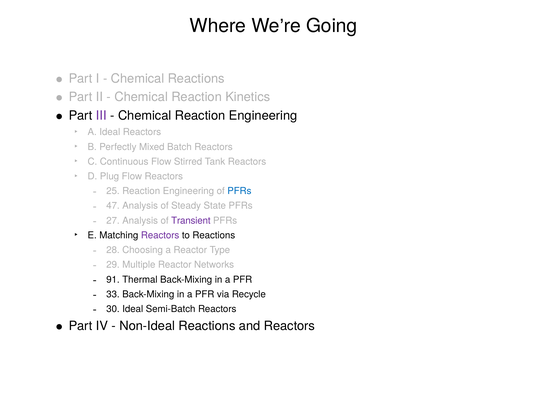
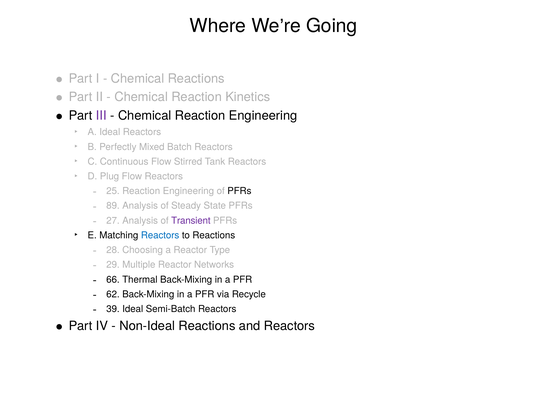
PFRs colour: blue -> black (239, 191)
47: 47 -> 89 (113, 206)
Reactors colour: purple -> blue (160, 235)
91: 91 -> 66 (113, 280)
33: 33 -> 62 (113, 294)
30: 30 -> 39 (113, 309)
